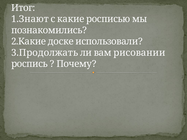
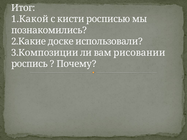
1.Знают: 1.Знают -> 1.Какой (30, 19)
какие: какие -> кисти (71, 19)
3.Продолжать: 3.Продолжать -> 3.Композиции (45, 53)
